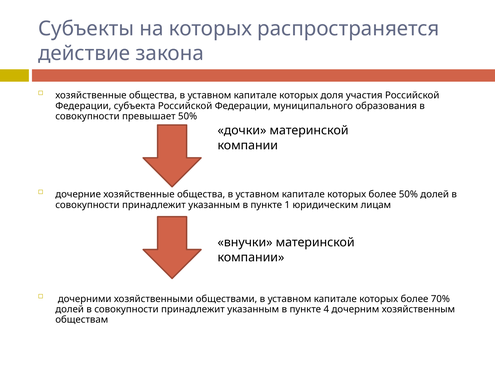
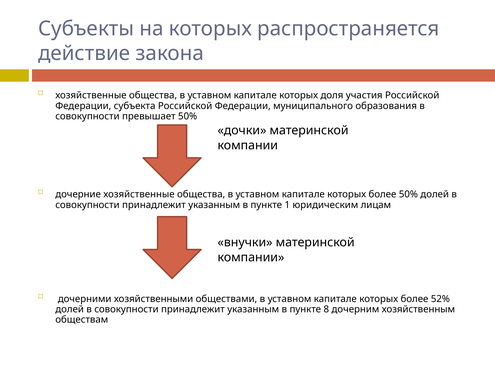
70%: 70% -> 52% (440, 299)
4: 4 -> 8 (326, 310)
